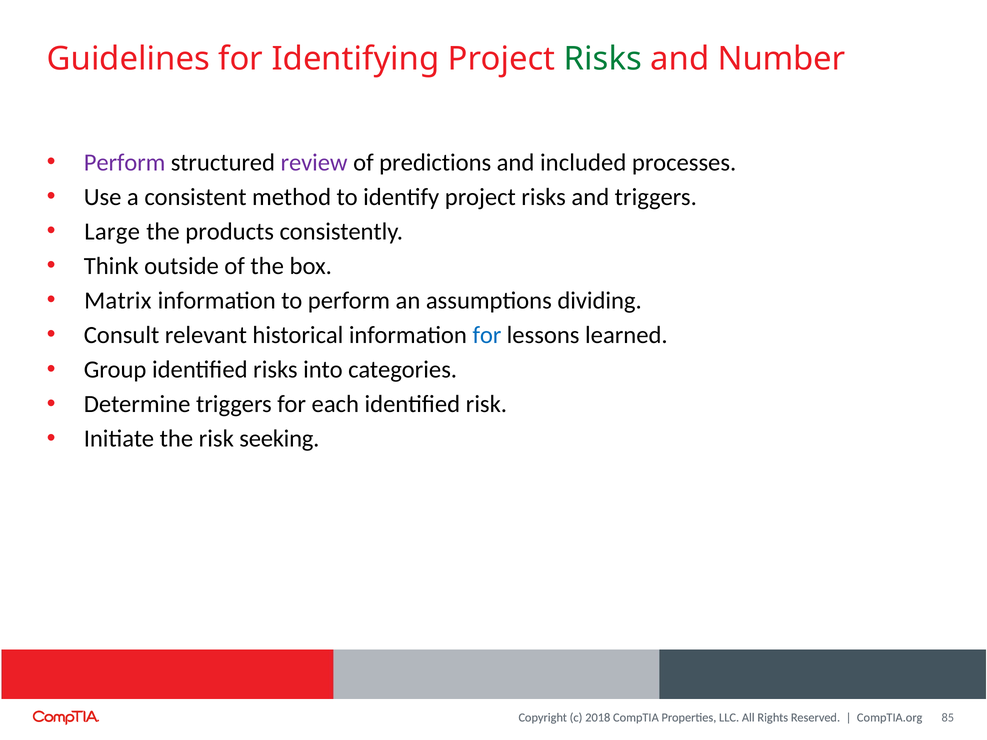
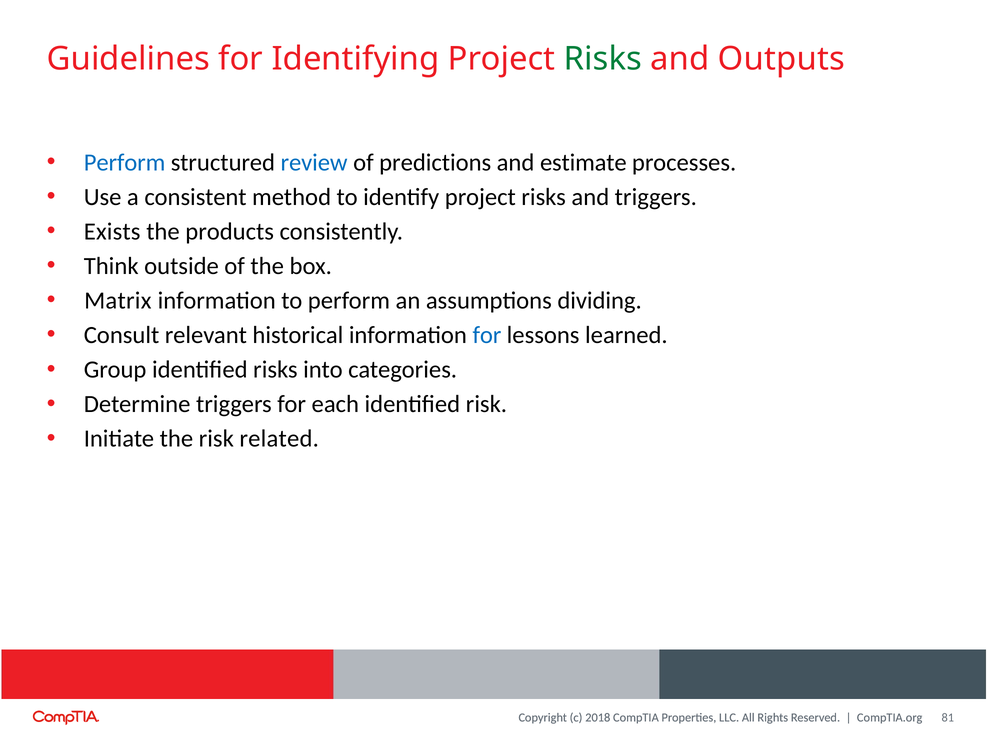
Number: Number -> Outputs (781, 59)
Perform colour: purple -> blue (125, 163)
review colour: purple -> blue (314, 163)
included: included -> estimate (583, 163)
Large: Large -> Exists (112, 232)
seeking: seeking -> related (279, 439)
85: 85 -> 81 (948, 718)
